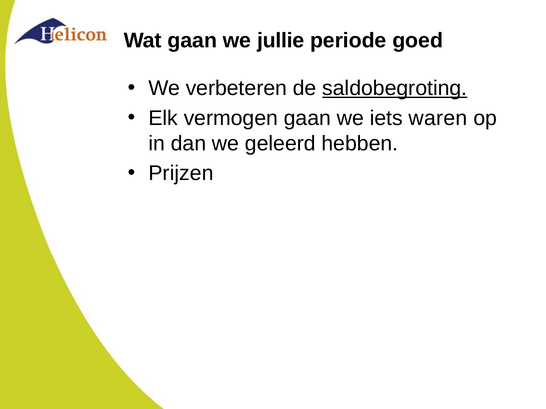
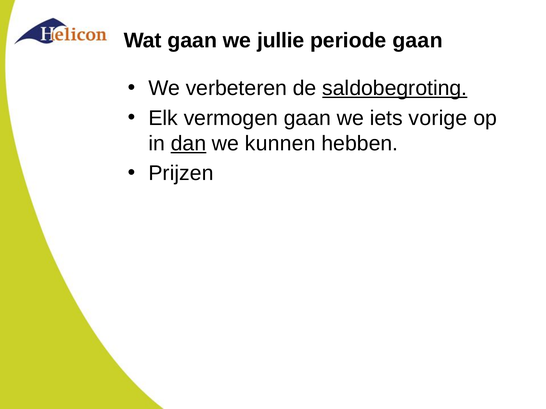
periode goed: goed -> gaan (418, 41)
waren: waren -> vorige (438, 118)
dan underline: none -> present (188, 144)
geleerd: geleerd -> kunnen (280, 144)
